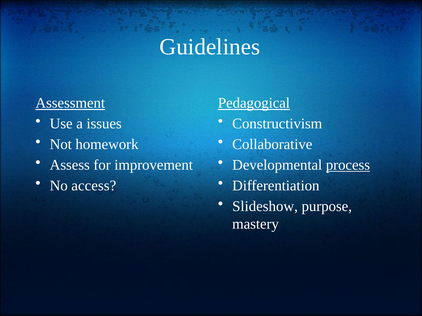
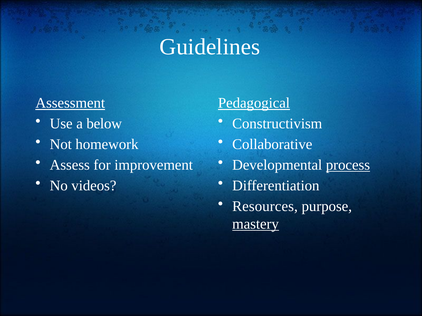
issues: issues -> below (104, 124)
access: access -> videos (94, 186)
Slideshow: Slideshow -> Resources (265, 207)
mastery underline: none -> present (256, 224)
